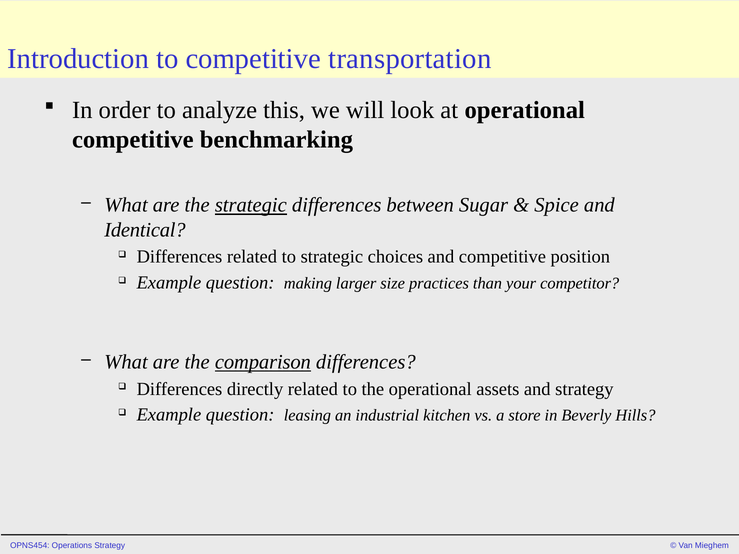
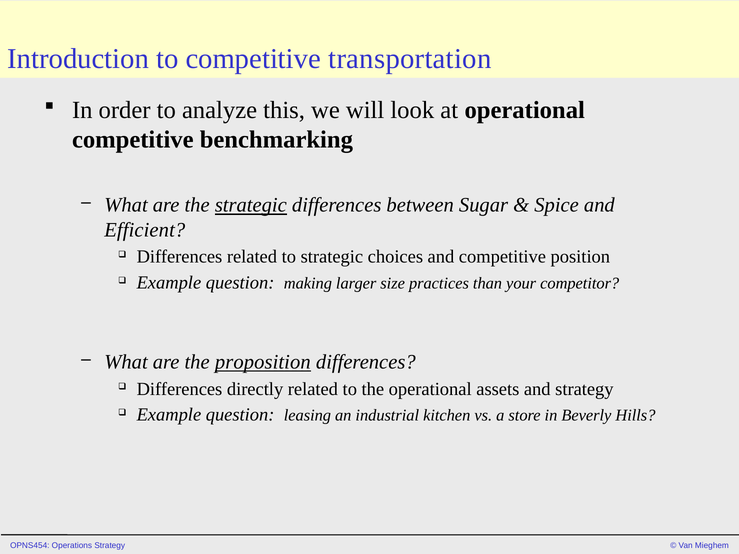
Identical: Identical -> Efficient (145, 230)
comparison: comparison -> proposition (263, 362)
